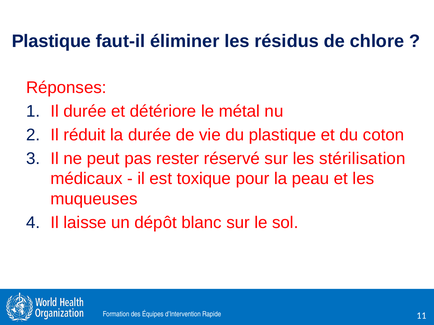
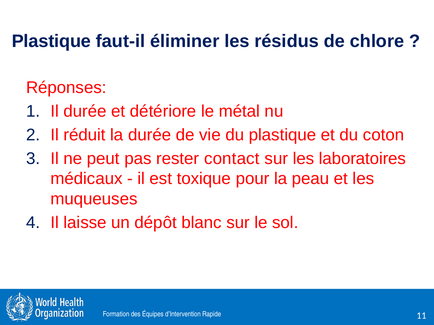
réservé: réservé -> contact (232, 159)
stérilisation: stérilisation -> laboratoires (362, 159)
